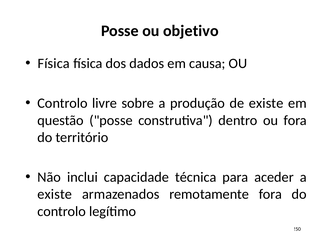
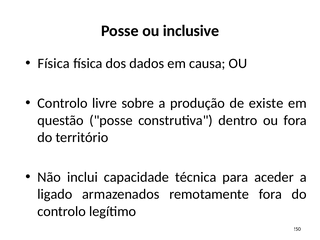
objetivo: objetivo -> inclusive (191, 31)
existe: existe -> ligado (55, 194)
